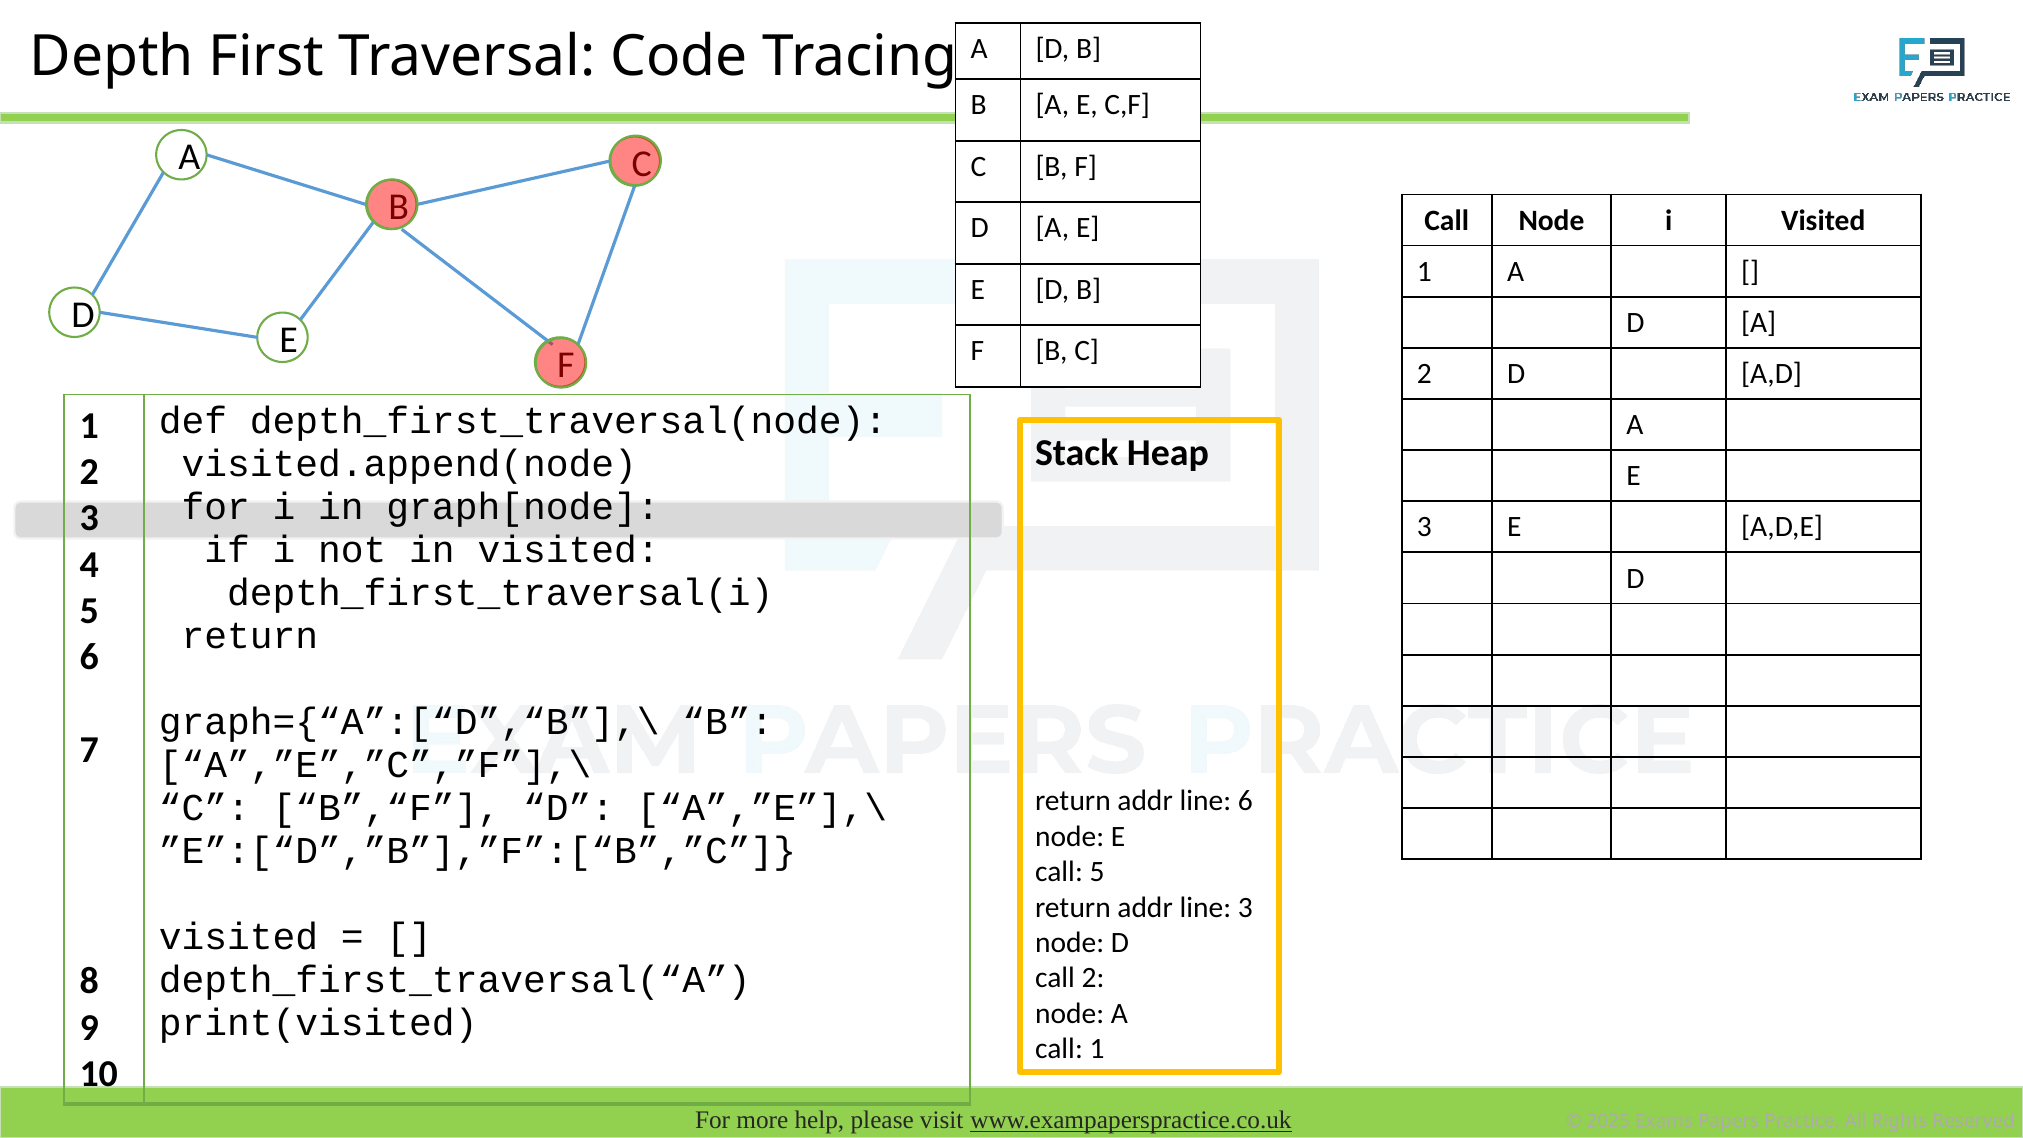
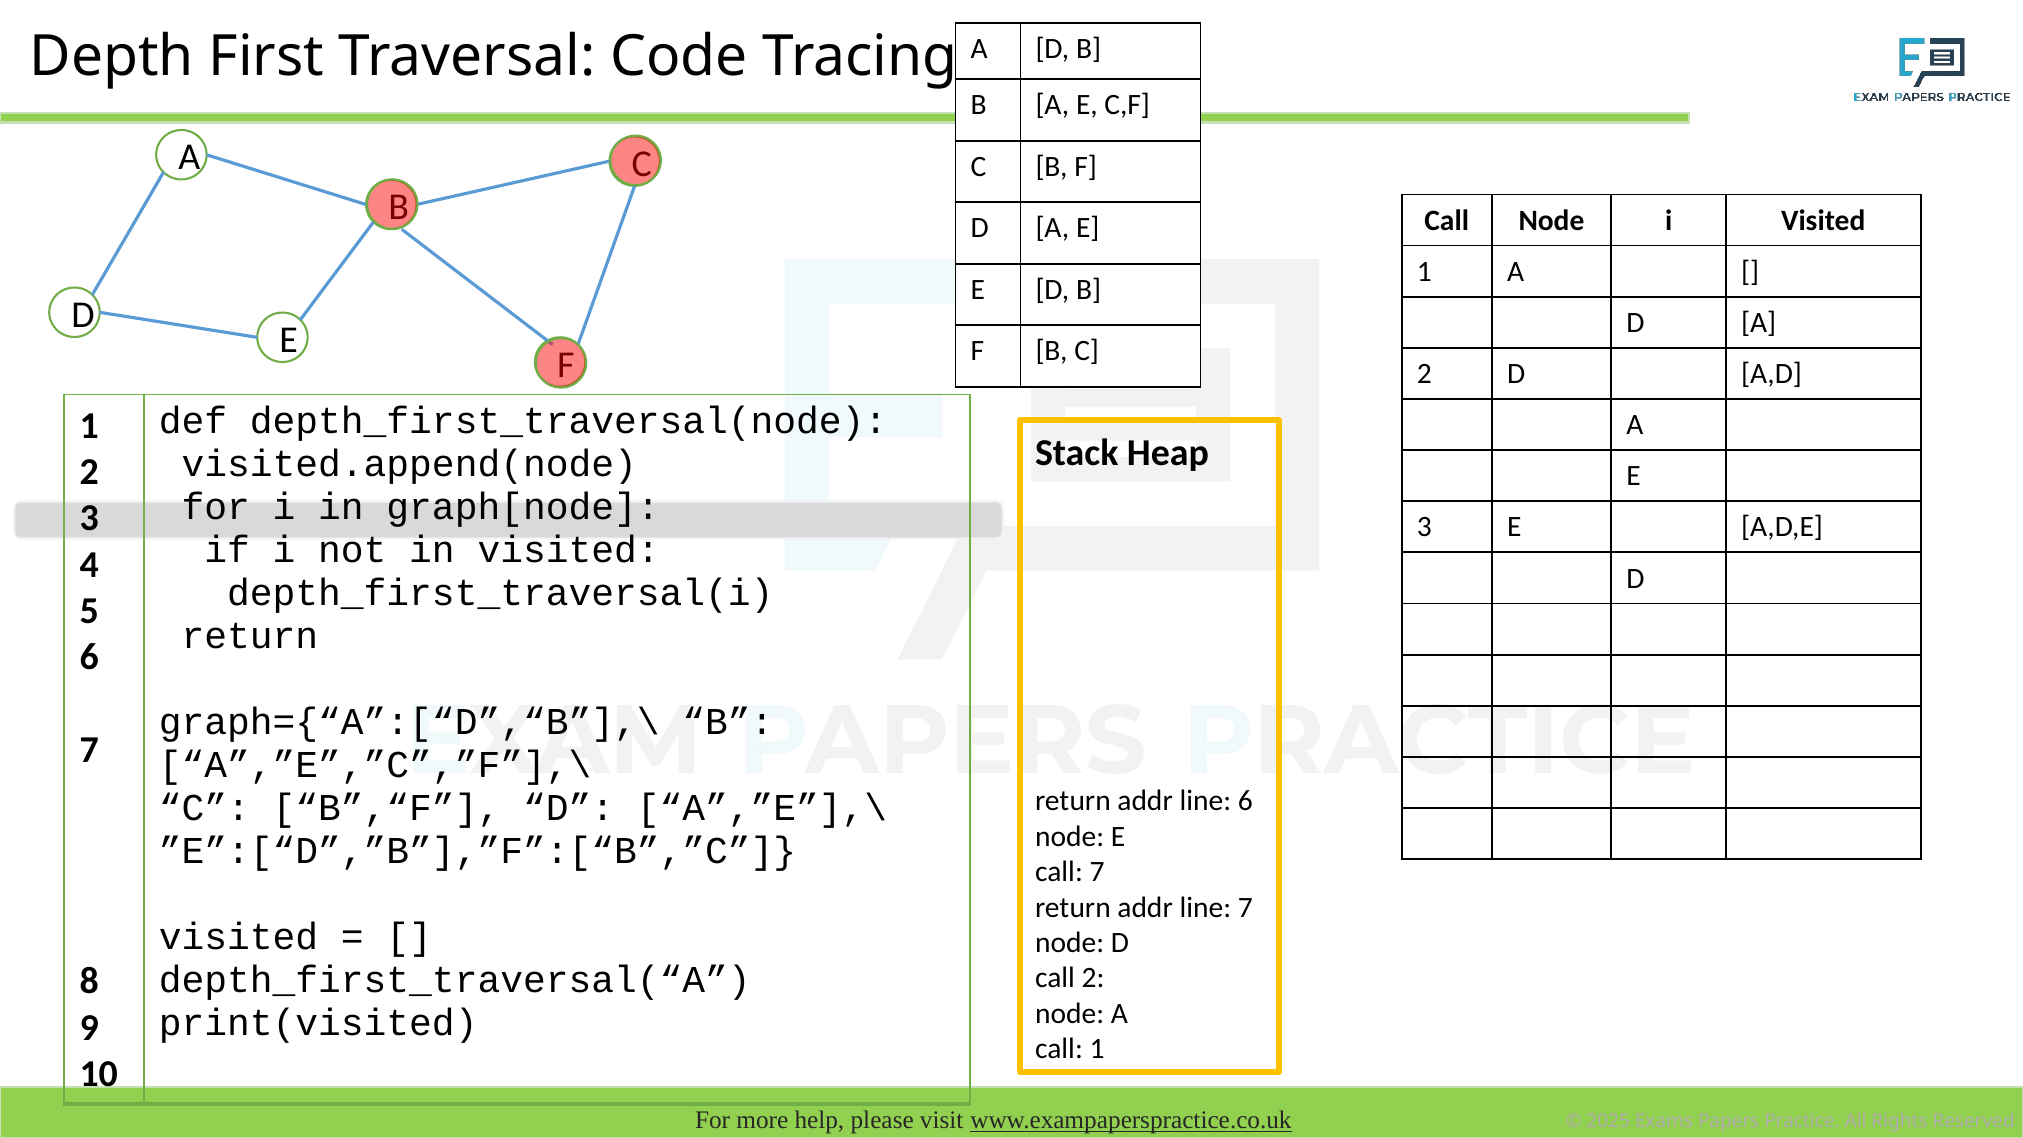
call 5: 5 -> 7 (1097, 872)
line 3: 3 -> 7 (1245, 907)
